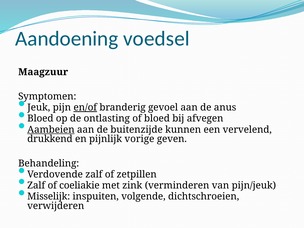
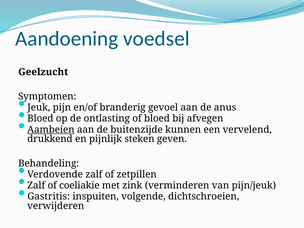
Maagzuur: Maagzuur -> Geelzucht (43, 72)
en/of underline: present -> none (85, 107)
vorige: vorige -> steken (140, 139)
Misselijk: Misselijk -> Gastritis (49, 197)
